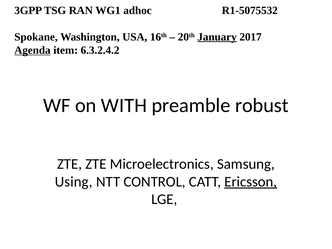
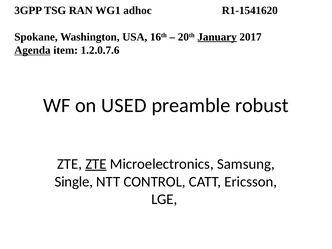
R1-5075532: R1-5075532 -> R1-1541620 (250, 10)
6.3.2.4.2: 6.3.2.4.2 -> 1.2.0.7.6 (100, 50)
WITH: WITH -> USED (124, 105)
ZTE underline: none -> present (96, 164)
Using: Using -> Single (74, 182)
Ericsson underline: present -> none (251, 182)
